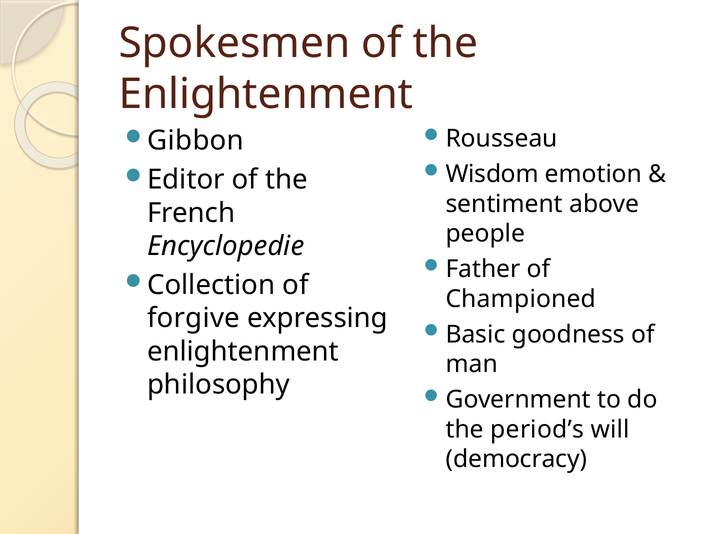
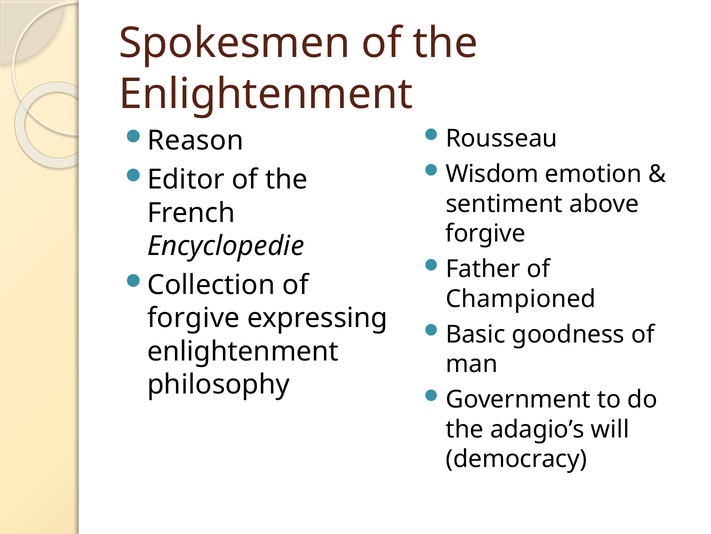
Gibbon: Gibbon -> Reason (196, 140)
people: people -> forgive (485, 233)
period’s: period’s -> adagio’s (537, 429)
